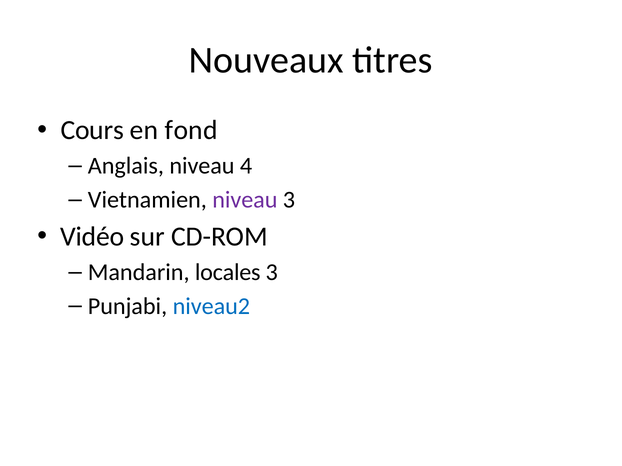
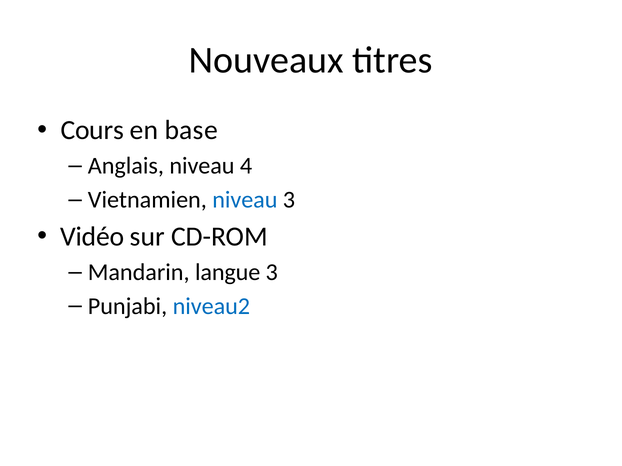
fond: fond -> base (191, 130)
niveau colour: purple -> blue (245, 200)
locales: locales -> langue (228, 273)
